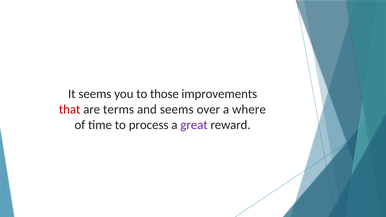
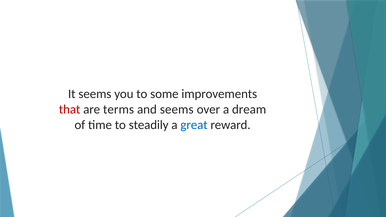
those: those -> some (164, 94)
where: where -> dream (249, 109)
process: process -> steadily (149, 125)
great colour: purple -> blue (194, 125)
